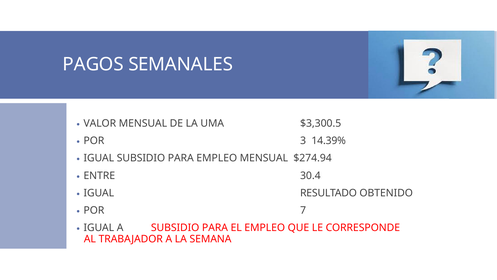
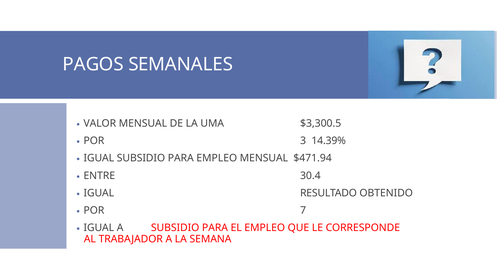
$274.94: $274.94 -> $471.94 (313, 158)
